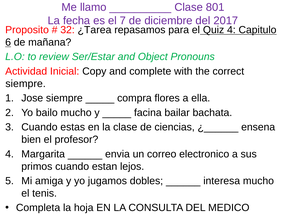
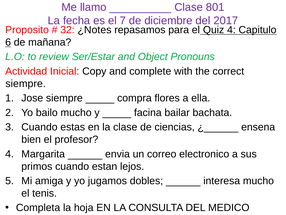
¿Tarea: ¿Tarea -> ¿Notes (95, 30)
